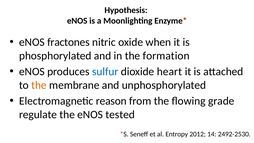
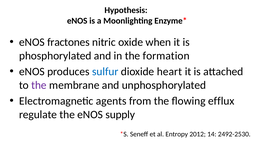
the colour: orange -> purple (39, 85)
reason: reason -> agents (111, 101)
grade: grade -> efflux (221, 101)
tested: tested -> supply (120, 115)
